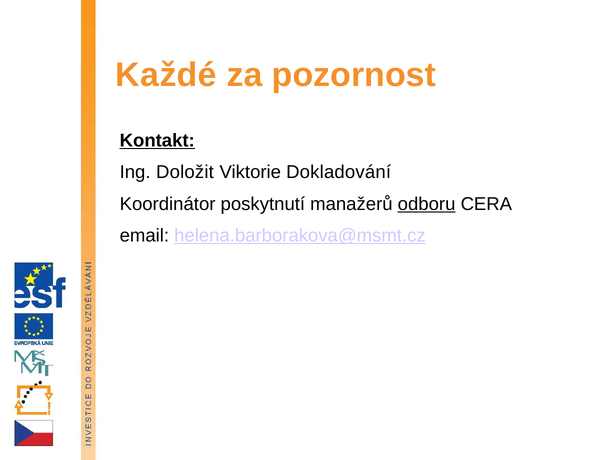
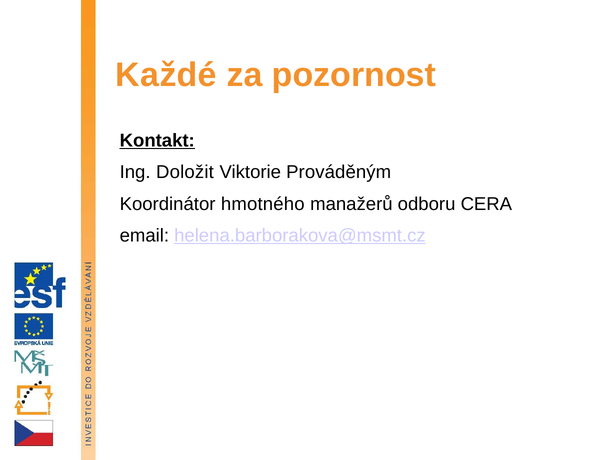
Dokladování: Dokladování -> Prováděným (339, 172)
poskytnutí: poskytnutí -> hmotného (263, 204)
odboru underline: present -> none (427, 204)
